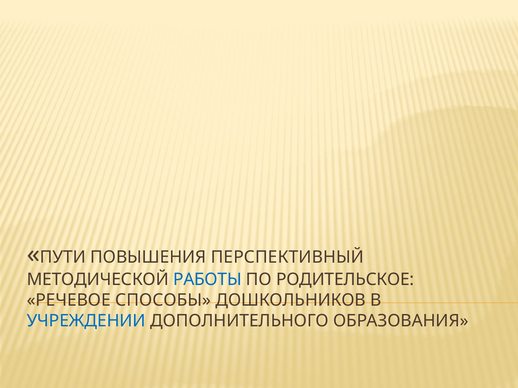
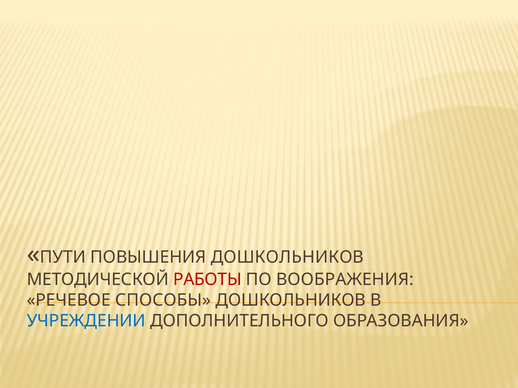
ПОВЫШЕНИЯ ПЕРСПЕКТИВНЫЙ: ПЕРСПЕКТИВНЫЙ -> ДОШКОЛЬНИКОВ (287, 257)
РАБОТЫ colour: blue -> red (207, 280)
РОДИТЕЛЬСКОЕ: РОДИТЕЛЬСКОЕ -> ВООБРАЖЕНИЯ (345, 280)
